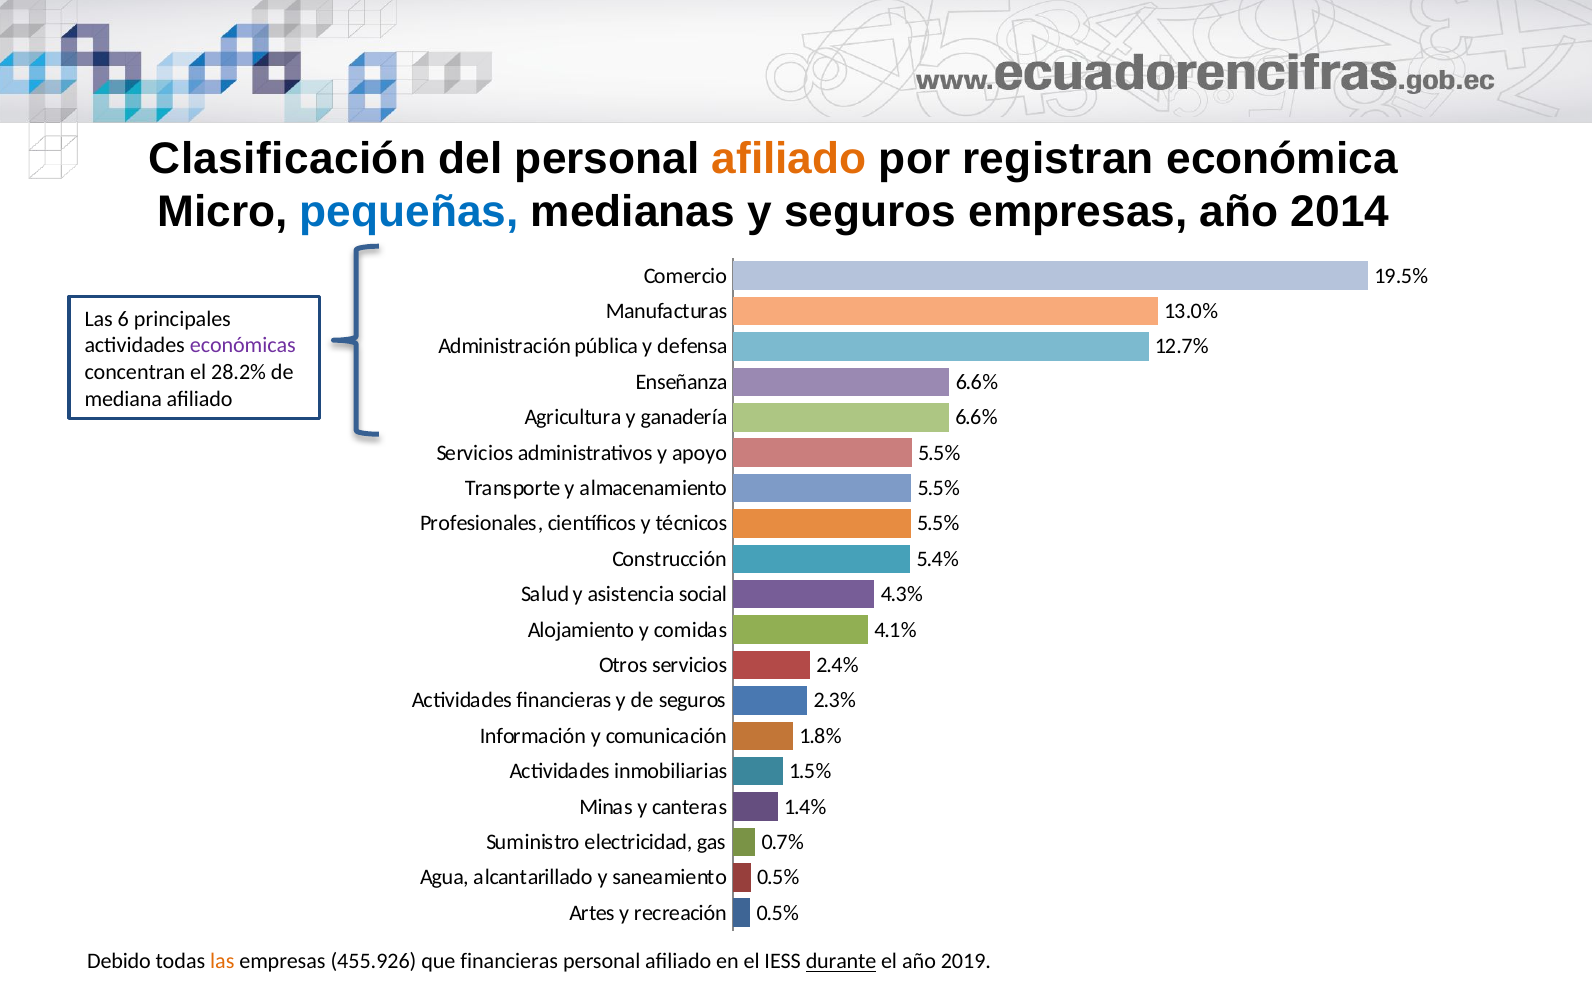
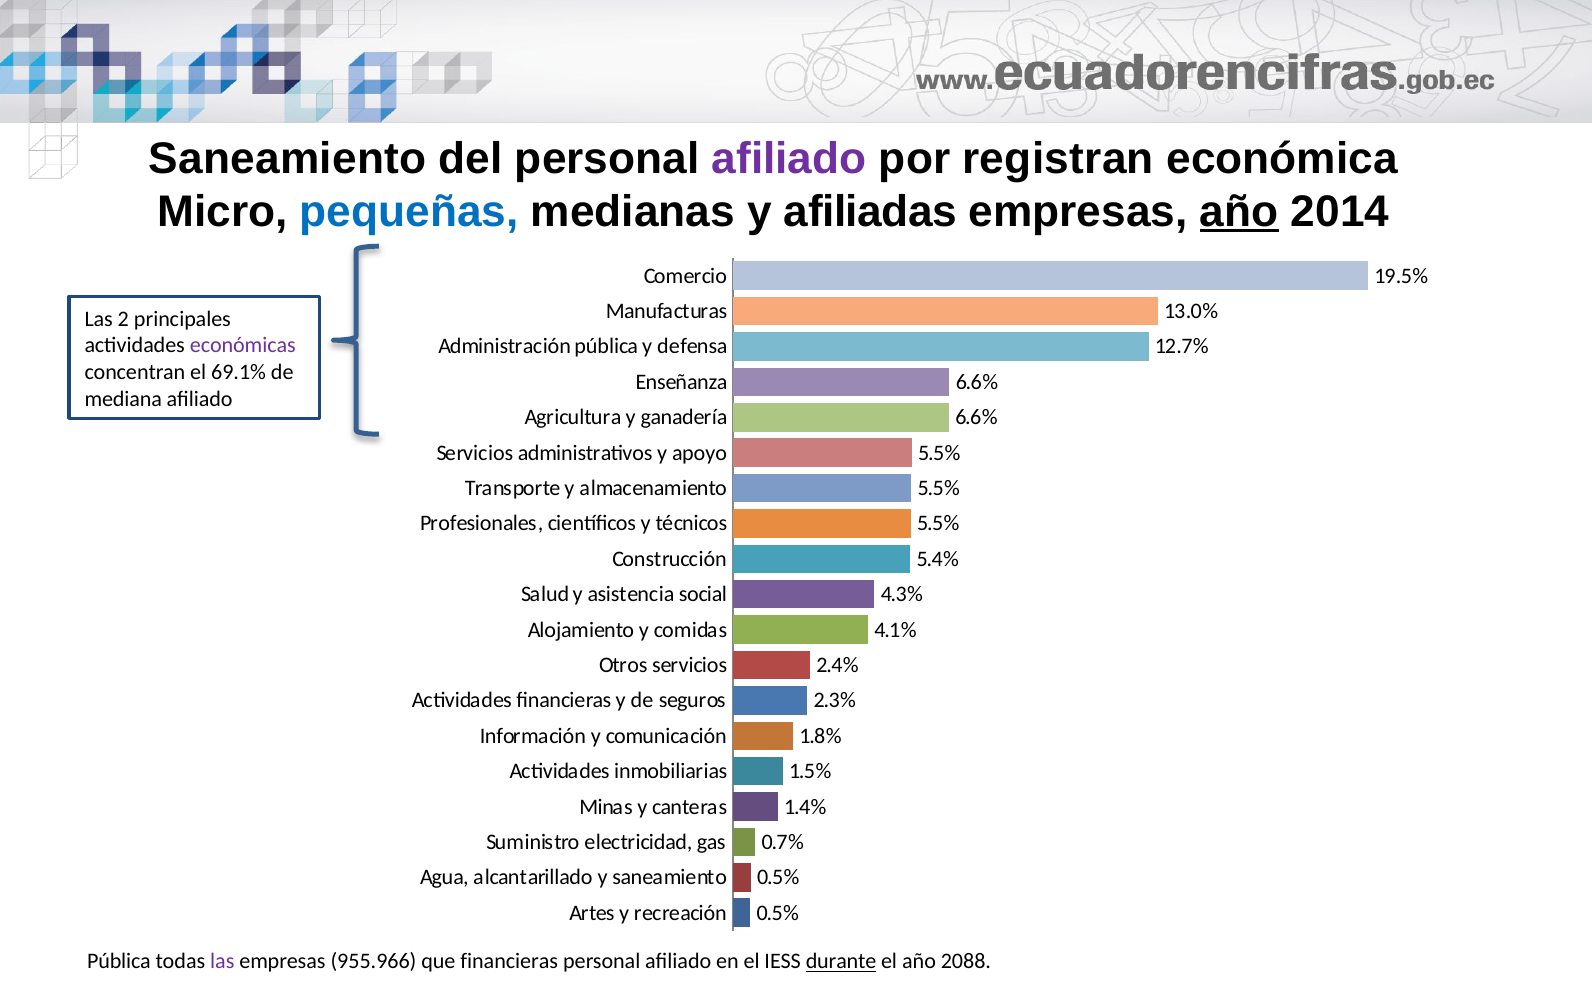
Clasificación: Clasificación -> Saneamiento (288, 158)
afiliado colour: orange -> purple (789, 158)
y seguros: seguros -> afiliadas (871, 212)
año underline: none -> present (1239, 212)
6: 6 -> 2 (123, 319)
28.2%: 28.2% -> 69.1% (239, 372)
Debido: Debido -> Pública (119, 962)
las colour: orange -> purple (222, 962)
455.926: 455.926 -> 955.966 (374, 962)
2019: 2019 -> 2088 (966, 962)
